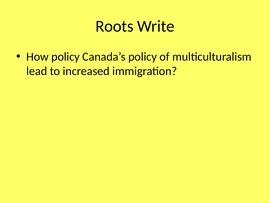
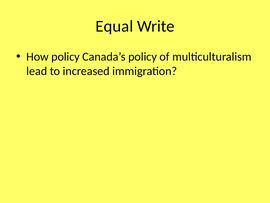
Roots: Roots -> Equal (114, 26)
